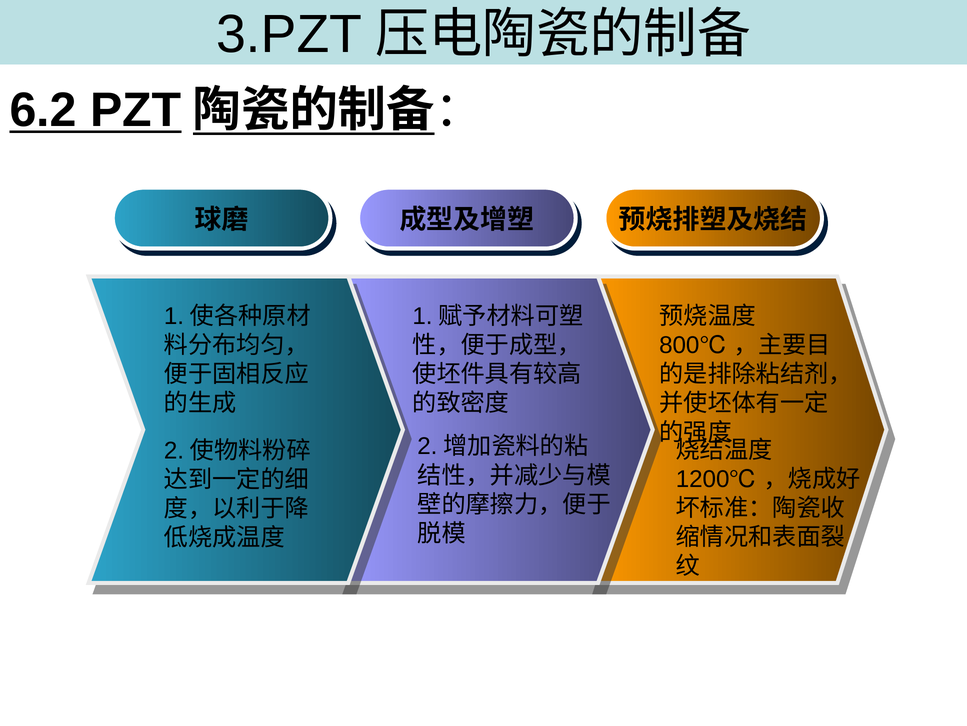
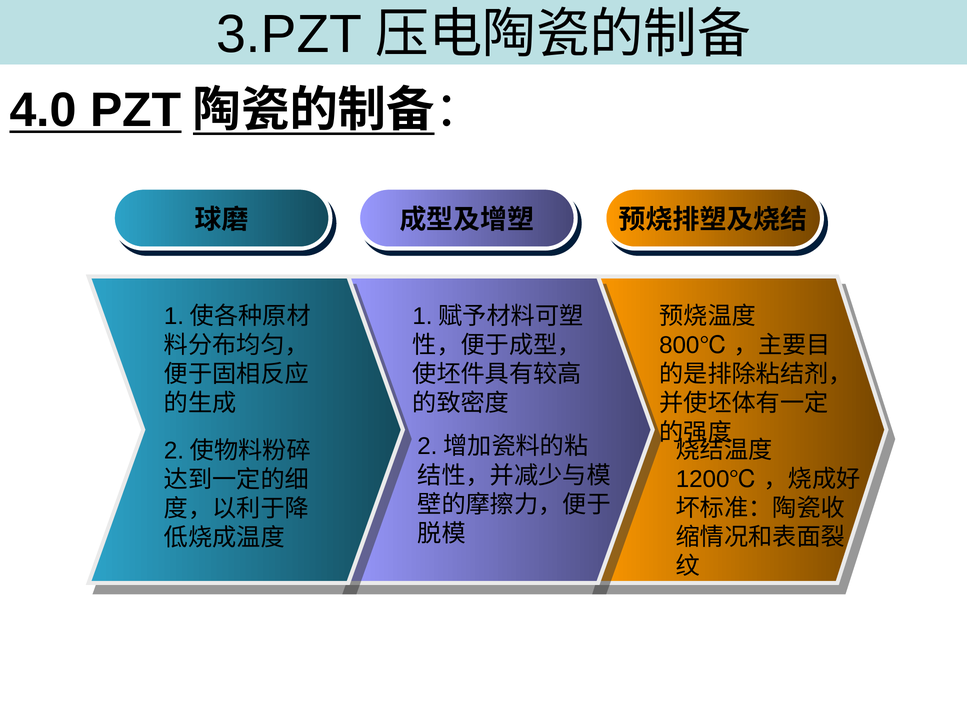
6.2: 6.2 -> 4.0 (43, 110)
